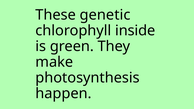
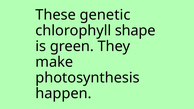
inside: inside -> shape (135, 31)
